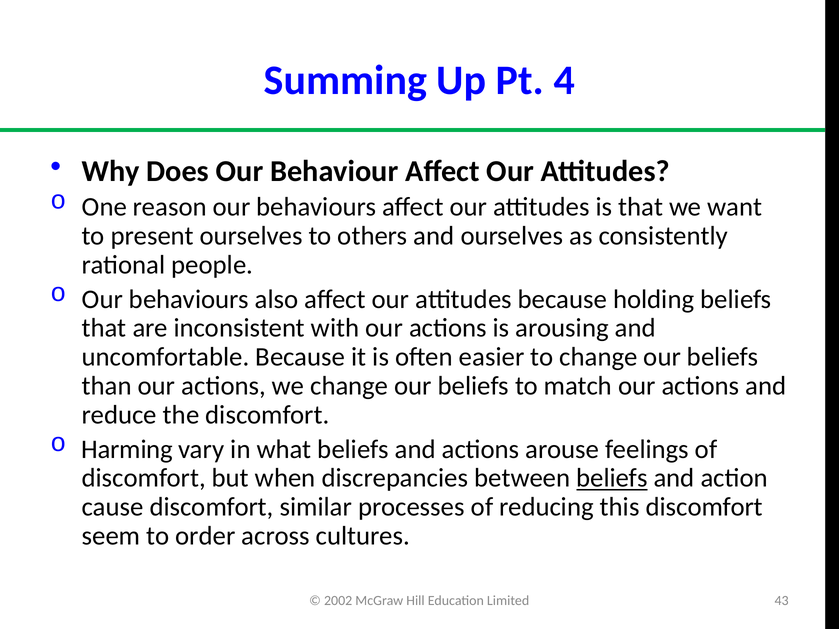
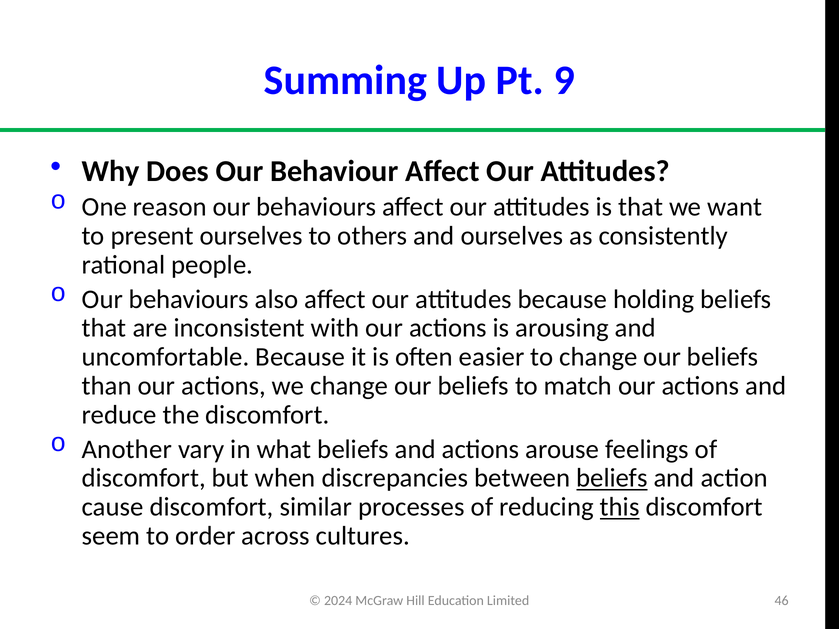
4: 4 -> 9 (564, 81)
Harming: Harming -> Another (127, 449)
this underline: none -> present (620, 507)
2002: 2002 -> 2024 (338, 601)
43: 43 -> 46 (782, 601)
